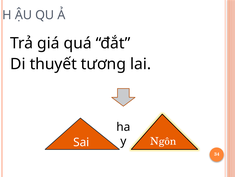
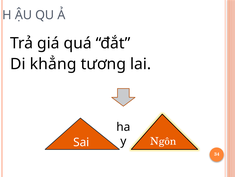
thuyết: thuyết -> khẳng (53, 64)
